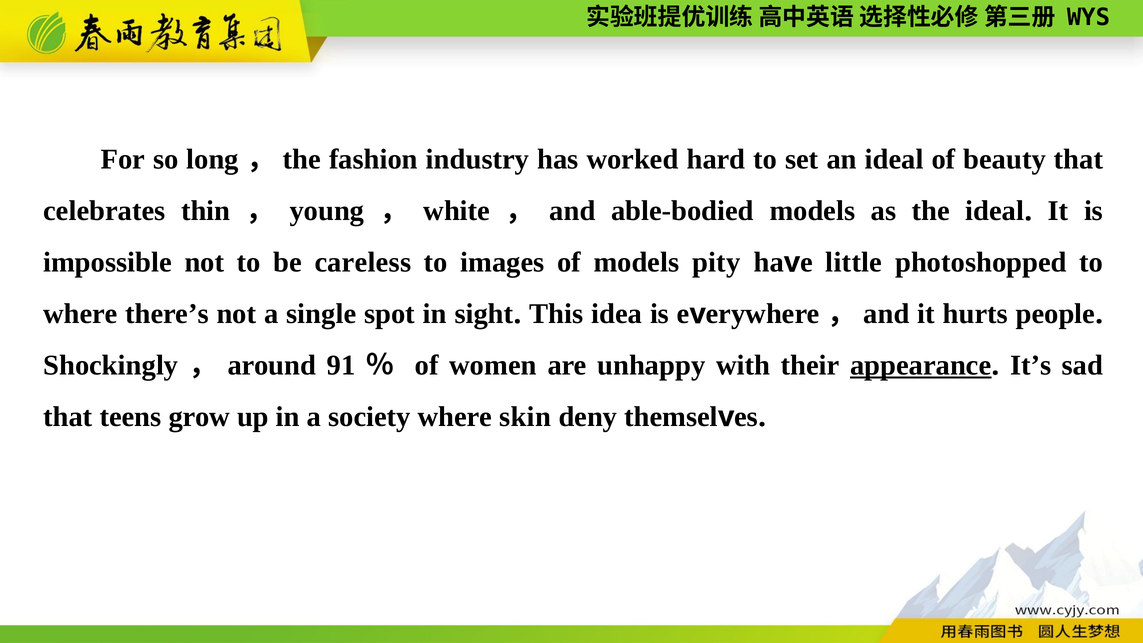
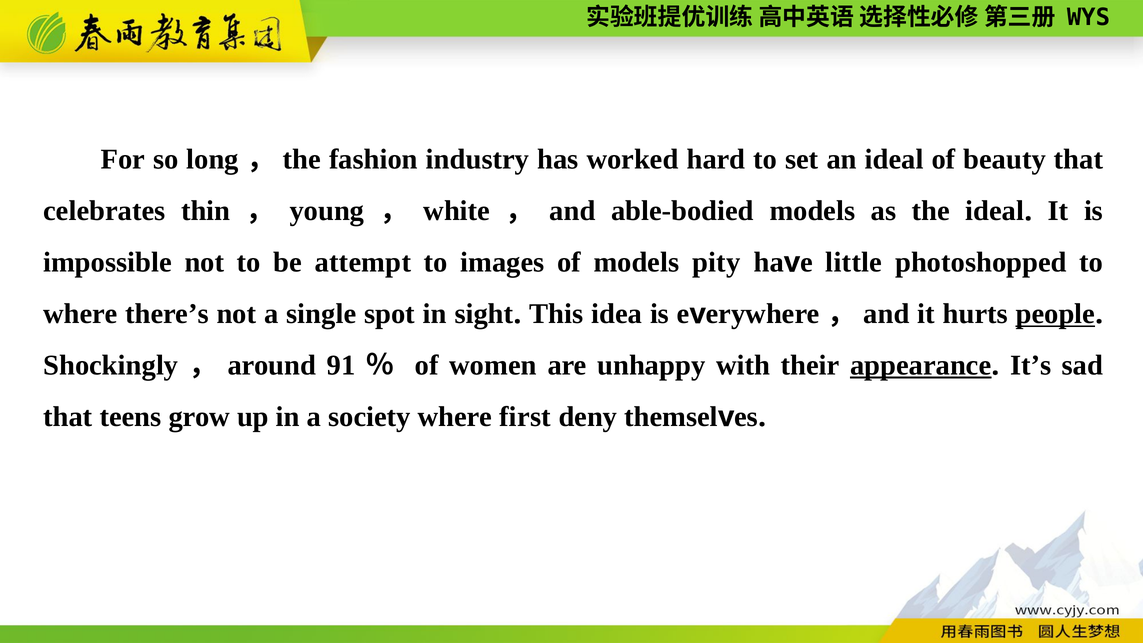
careless: careless -> attempt (363, 262)
people underline: none -> present (1055, 314)
skin: skin -> first (525, 417)
